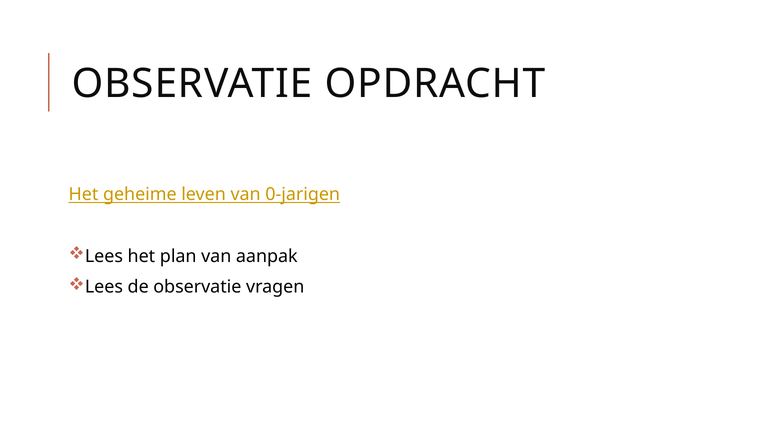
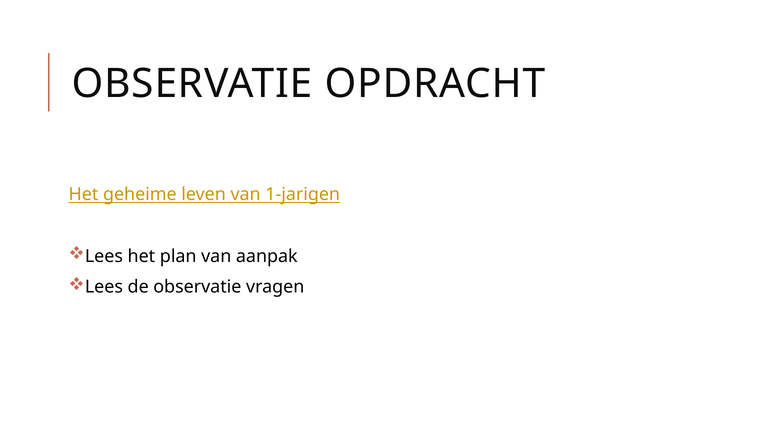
0-jarigen: 0-jarigen -> 1-jarigen (303, 194)
